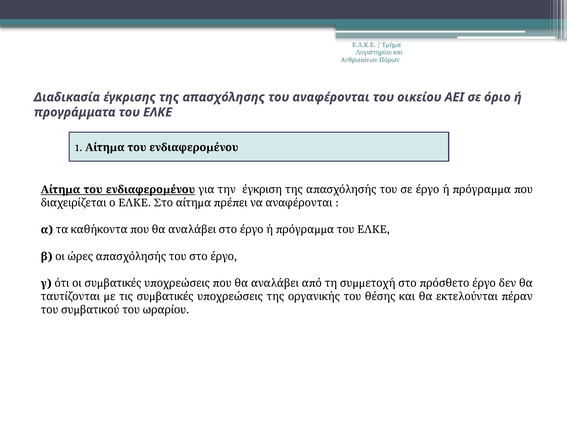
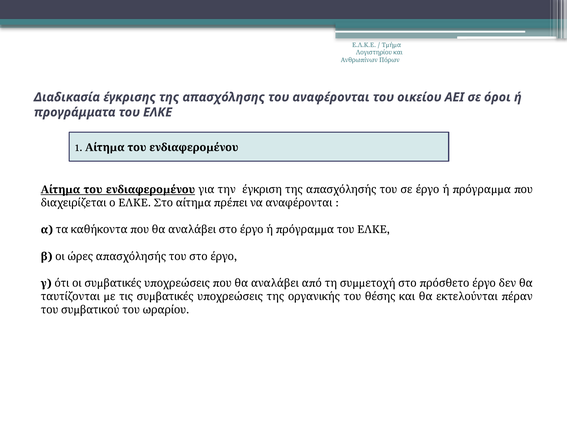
όριο: όριο -> όροι (497, 97)
